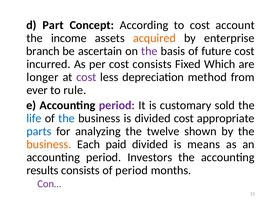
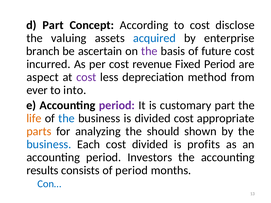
account: account -> disclose (235, 25)
income: income -> valuing (69, 38)
acquired colour: orange -> blue (154, 38)
cost consists: consists -> revenue (152, 64)
Fixed Which: Which -> Period (220, 64)
longer: longer -> aspect (43, 77)
rule: rule -> into (75, 90)
customary sold: sold -> part (225, 106)
life colour: blue -> orange (34, 119)
parts colour: blue -> orange (39, 132)
twelve: twelve -> should (163, 132)
business colour: orange -> blue (49, 145)
Each paid: paid -> cost (116, 145)
means: means -> profits (204, 145)
Con… colour: purple -> blue (49, 184)
